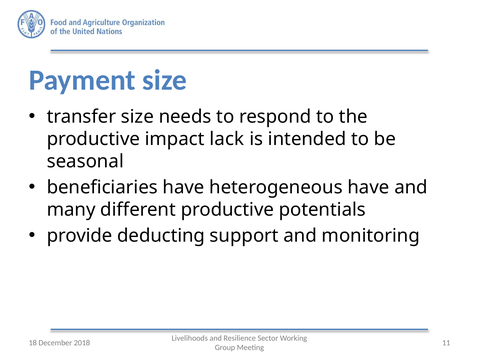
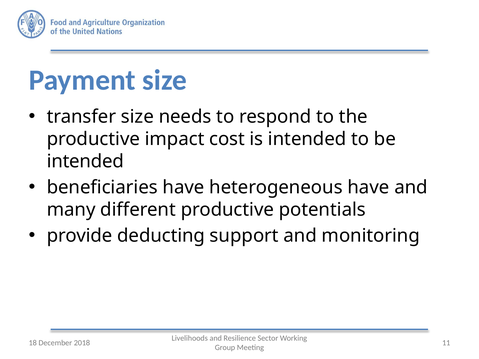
lack: lack -> cost (227, 139)
seasonal: seasonal -> intended (85, 161)
